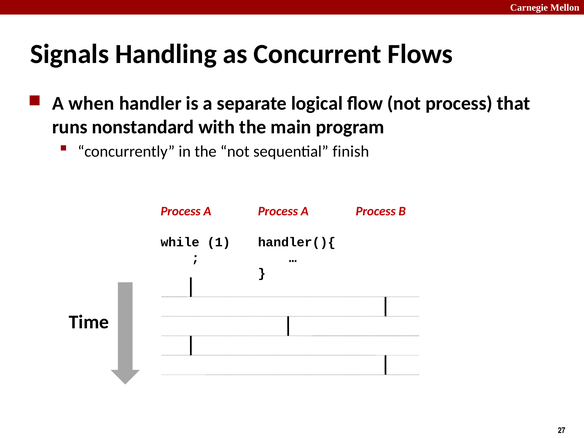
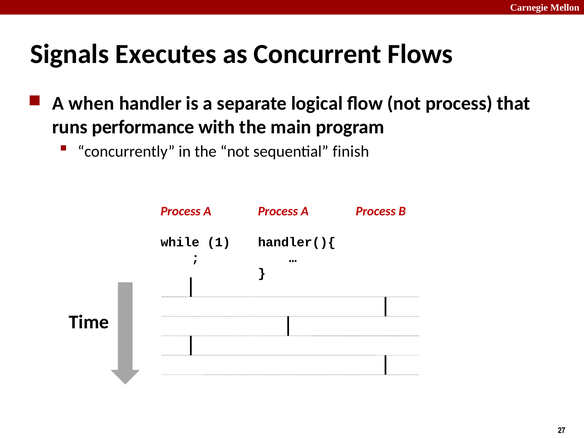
Handling: Handling -> Executes (166, 54)
nonstandard: nonstandard -> performance (143, 127)
